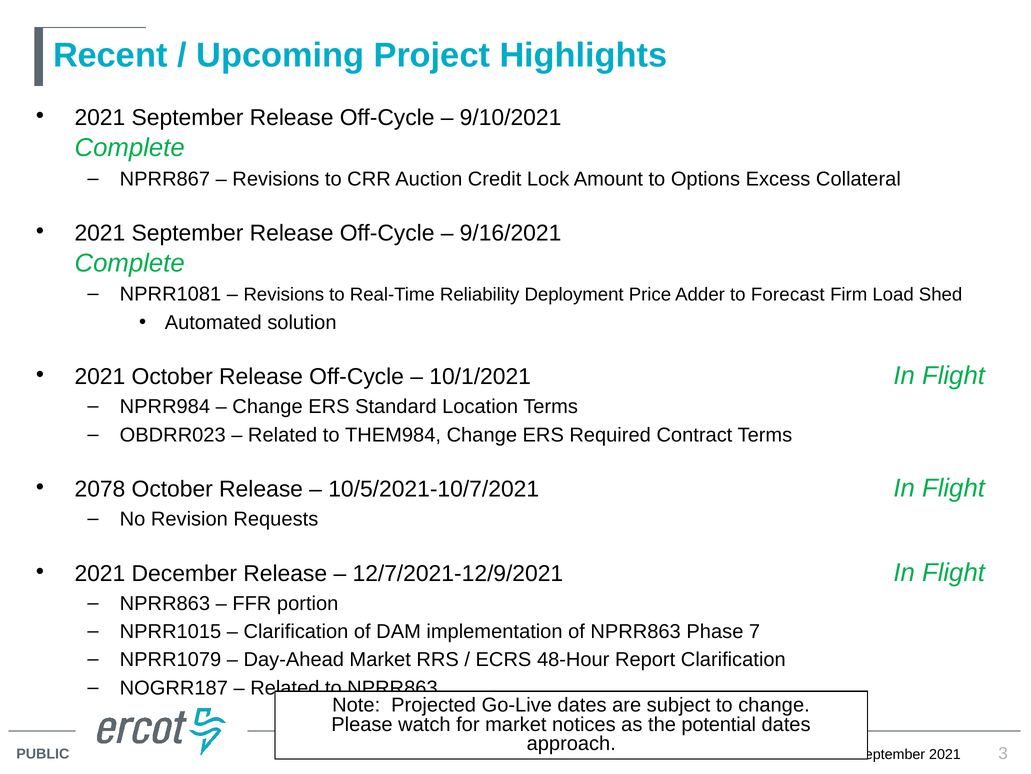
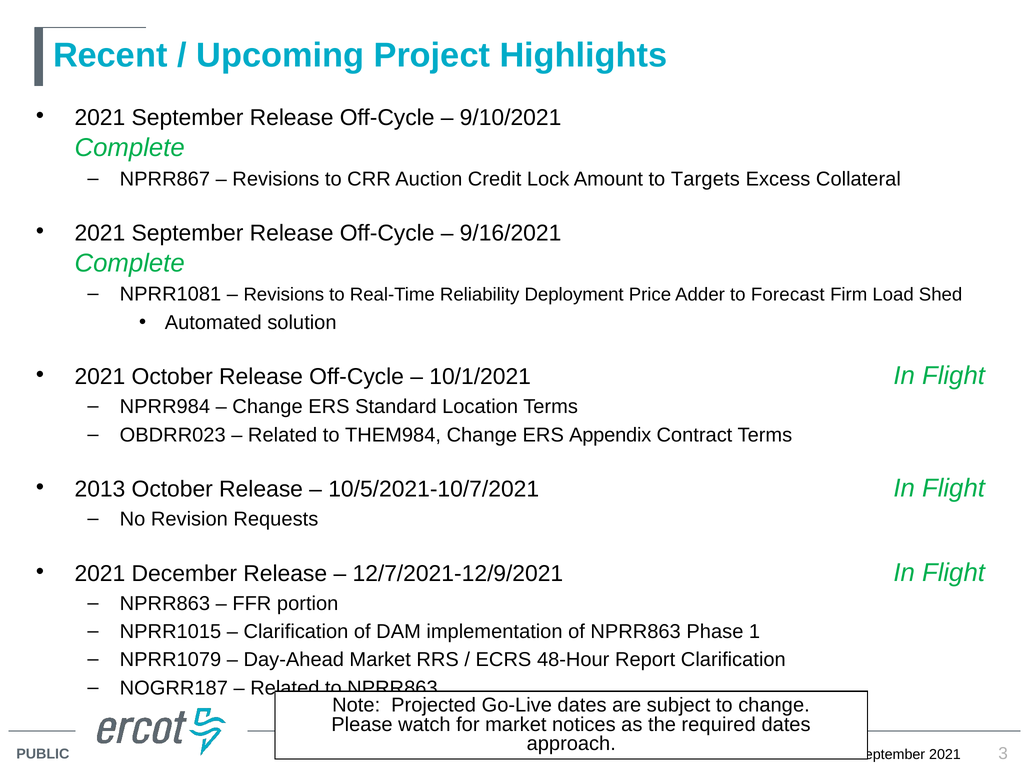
Options: Options -> Targets (705, 179)
Required: Required -> Appendix (610, 435)
2078: 2078 -> 2013 (100, 489)
7: 7 -> 1 (754, 631)
potential: potential -> required (719, 724)
